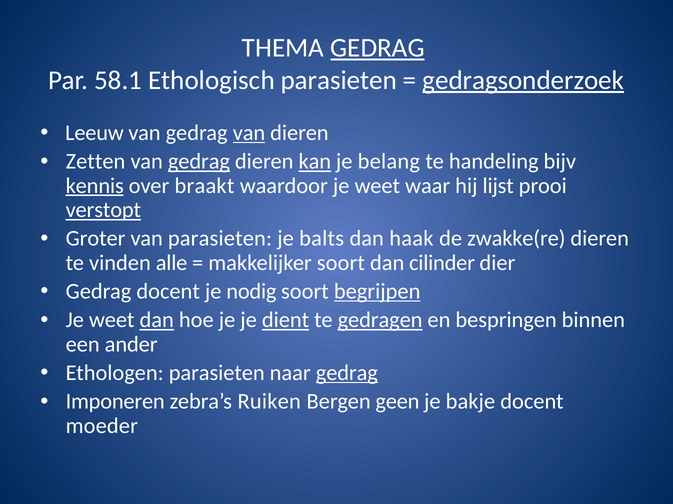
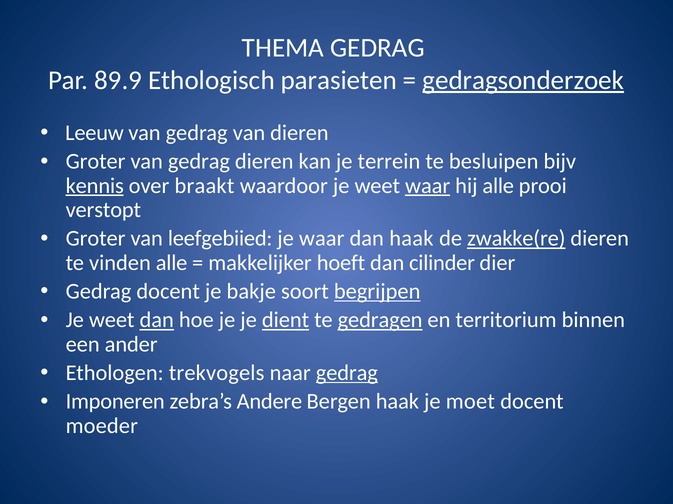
GEDRAG underline: present -> none (377, 48)
58.1: 58.1 -> 89.9 (118, 80)
van underline: present -> none (249, 133)
Zetten: Zetten -> Groter (96, 162)
gedrag underline: present -> none (199, 162)
kan underline: present -> none (315, 162)
belang: belang -> terrein (389, 162)
handeling: handeling -> besluipen (494, 162)
waar underline: none -> present (428, 186)
hij lijst: lijst -> alle (498, 186)
verstopt underline: present -> none (103, 210)
van parasieten: parasieten -> leefgebiied (220, 239)
je balts: balts -> waar (322, 239)
zwakke(re underline: none -> present (516, 239)
makkelijker soort: soort -> hoeft (341, 263)
nodig: nodig -> bakje (251, 292)
bespringen: bespringen -> territorium (506, 321)
Ethologen parasieten: parasieten -> trekvogels (217, 373)
Ruiken: Ruiken -> Andere (269, 402)
Bergen geen: geen -> haak (397, 402)
bakje: bakje -> moet (470, 402)
